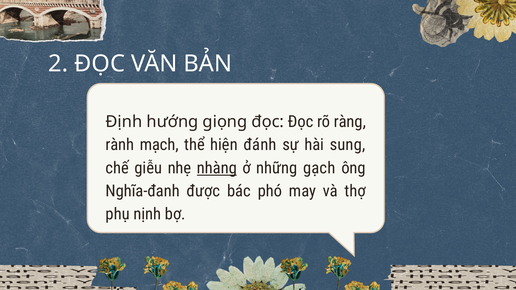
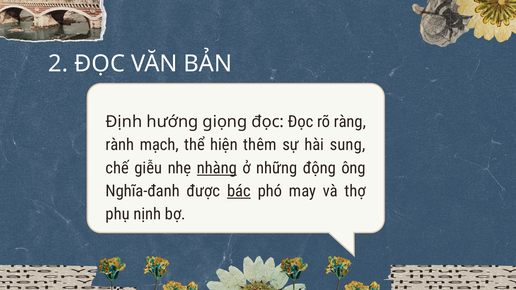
đánh: đánh -> thêm (260, 145)
gạch: gạch -> động (319, 168)
bác underline: none -> present (239, 191)
